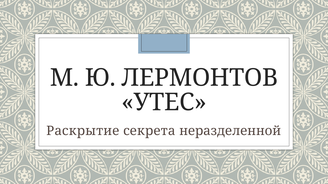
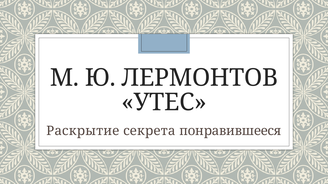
неразделенной: неразделенной -> понравившееся (230, 131)
